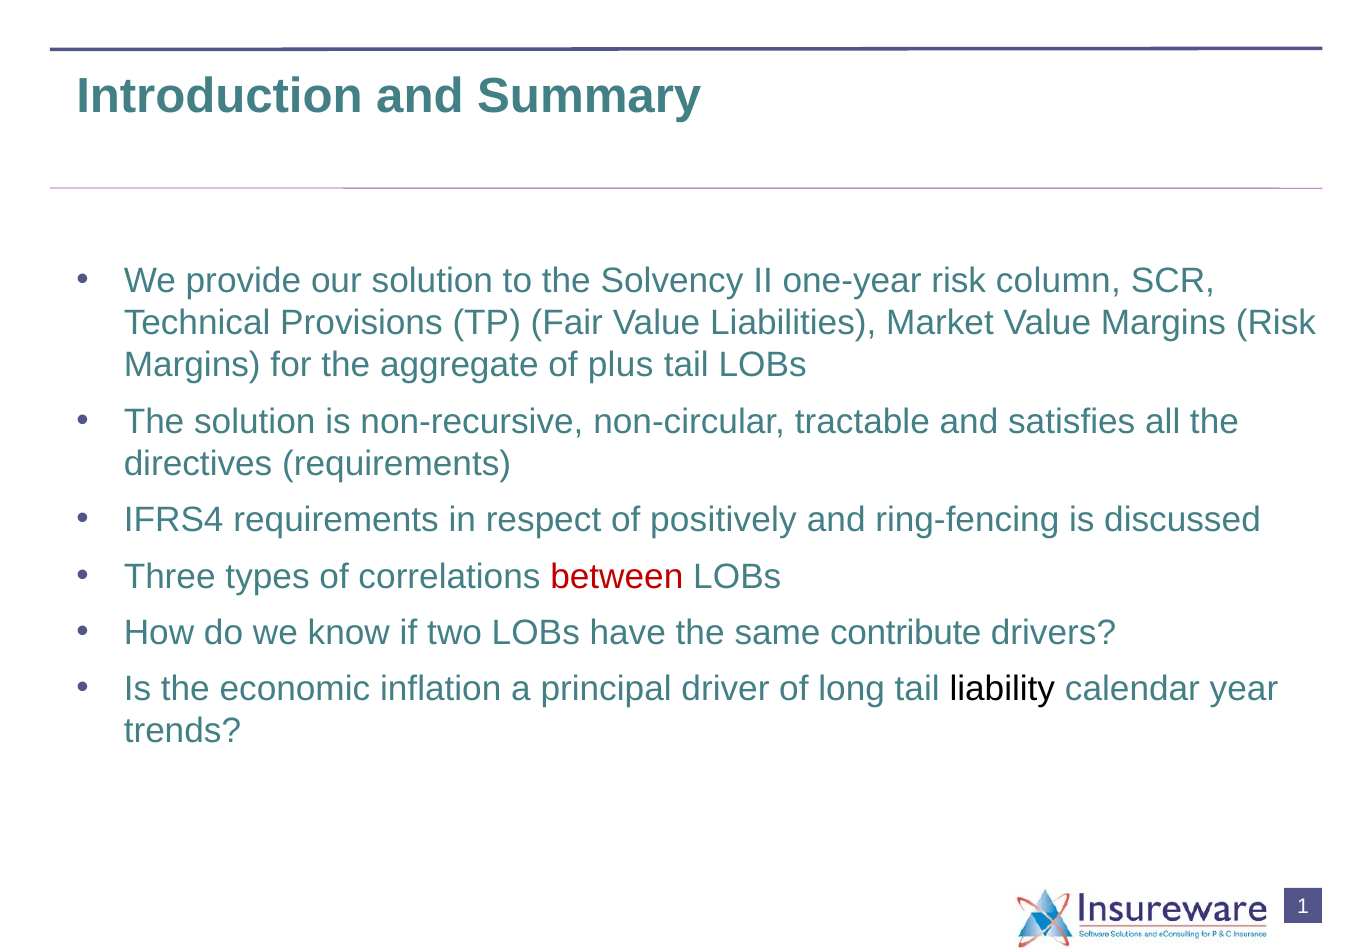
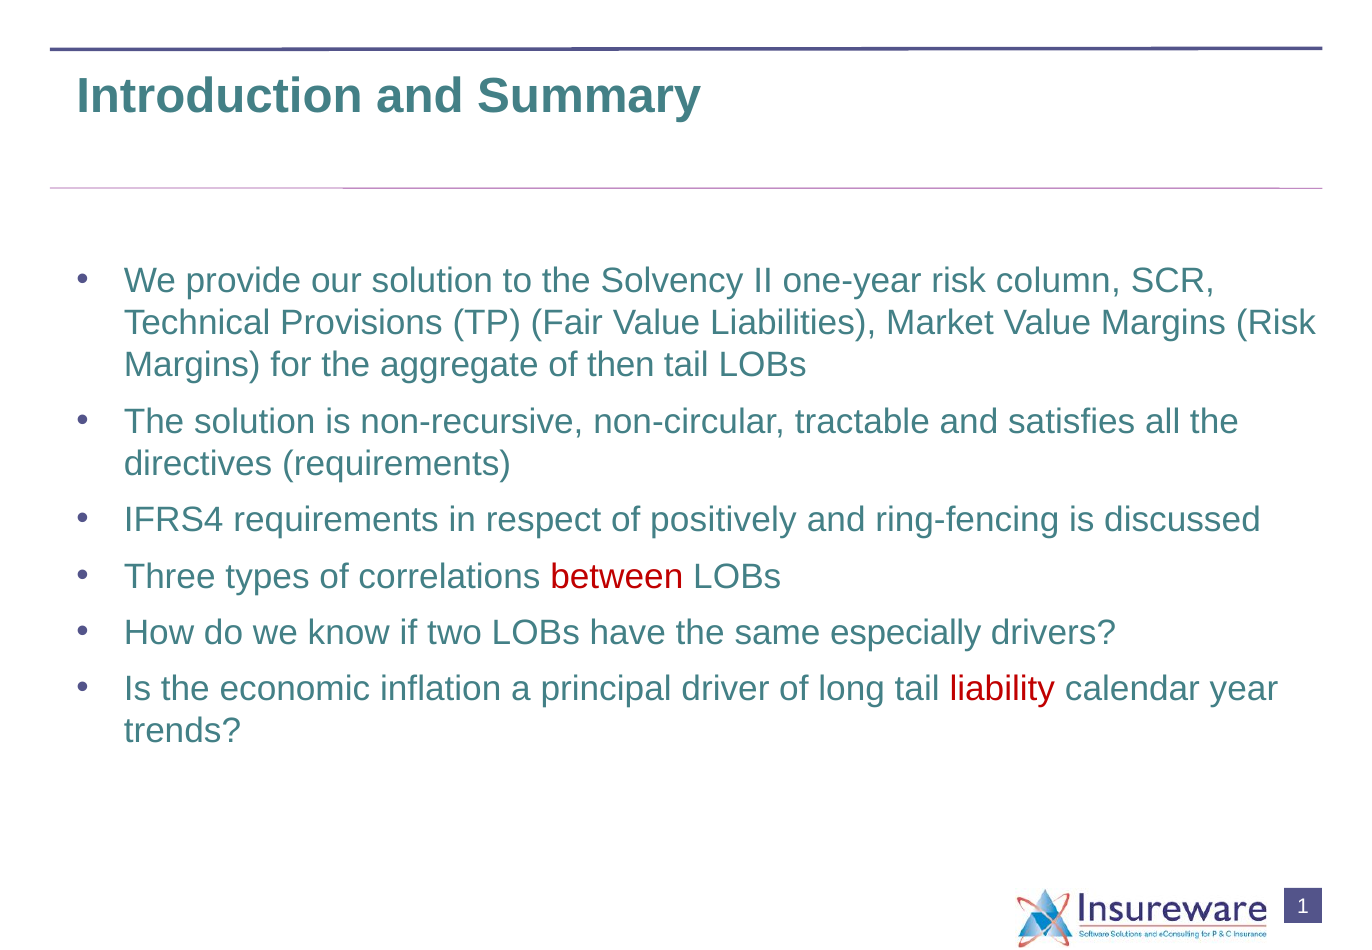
plus: plus -> then (621, 365)
contribute: contribute -> especially (906, 633)
liability colour: black -> red (1002, 689)
